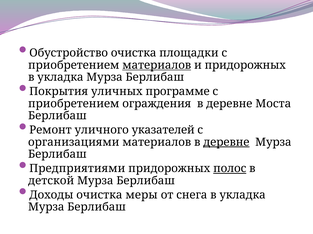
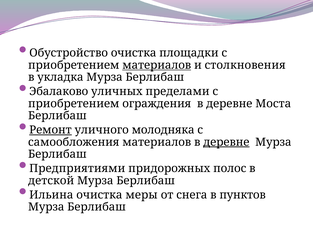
и придорожных: придорожных -> столкновения (245, 65)
Покрытия: Покрытия -> Эбалаково (59, 92)
программе: программе -> пределами (178, 92)
Ремонт underline: none -> present (50, 130)
указателей: указателей -> молодняка (163, 130)
организациями: организациями -> самообложения (74, 143)
полос underline: present -> none (230, 169)
Доходы: Доходы -> Ильина (51, 195)
снега в укладка: укладка -> пунктов (243, 195)
